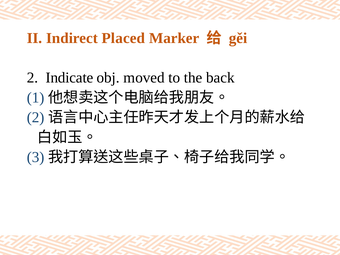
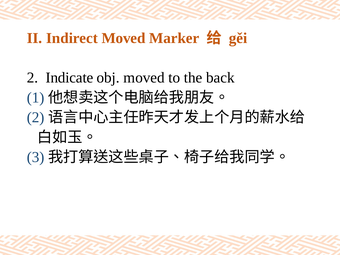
Indirect Placed: Placed -> Moved (124, 38)
